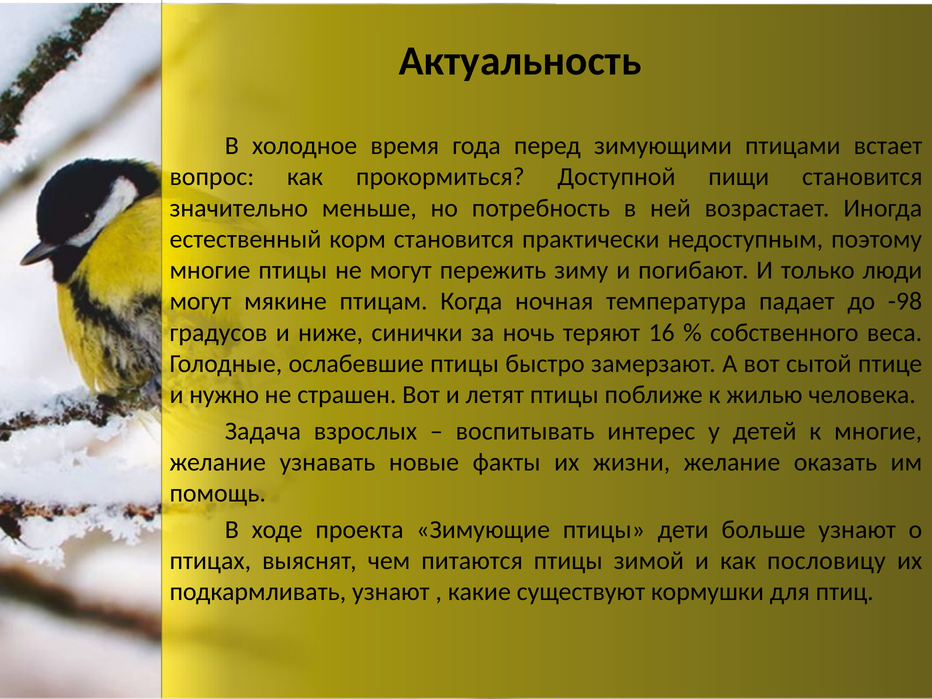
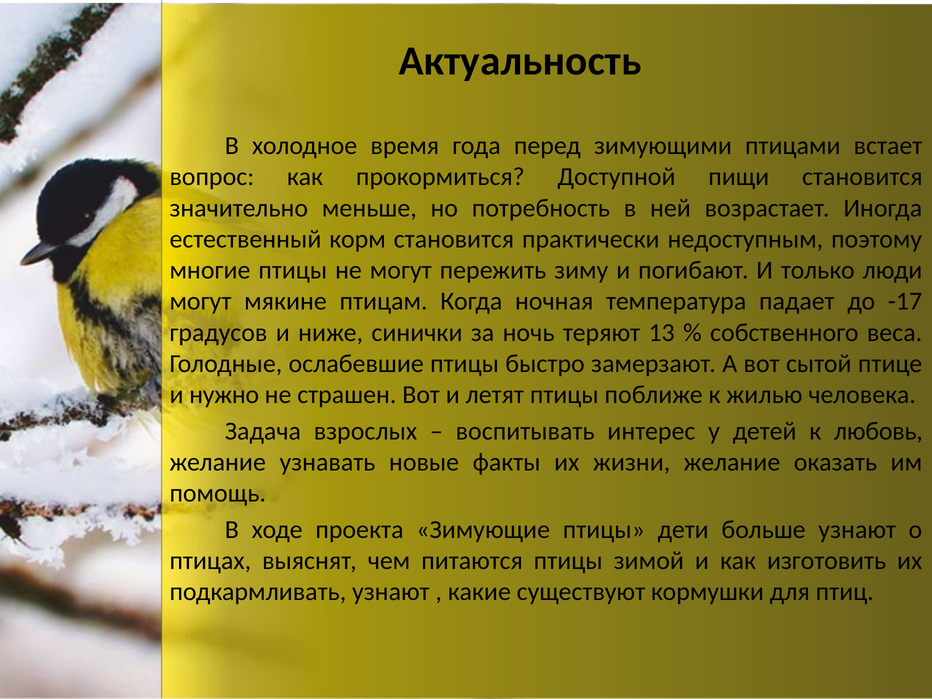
-98: -98 -> -17 (905, 301)
16: 16 -> 13 (662, 333)
к многие: многие -> любовь (878, 431)
пословицу: пословицу -> изготовить (827, 561)
